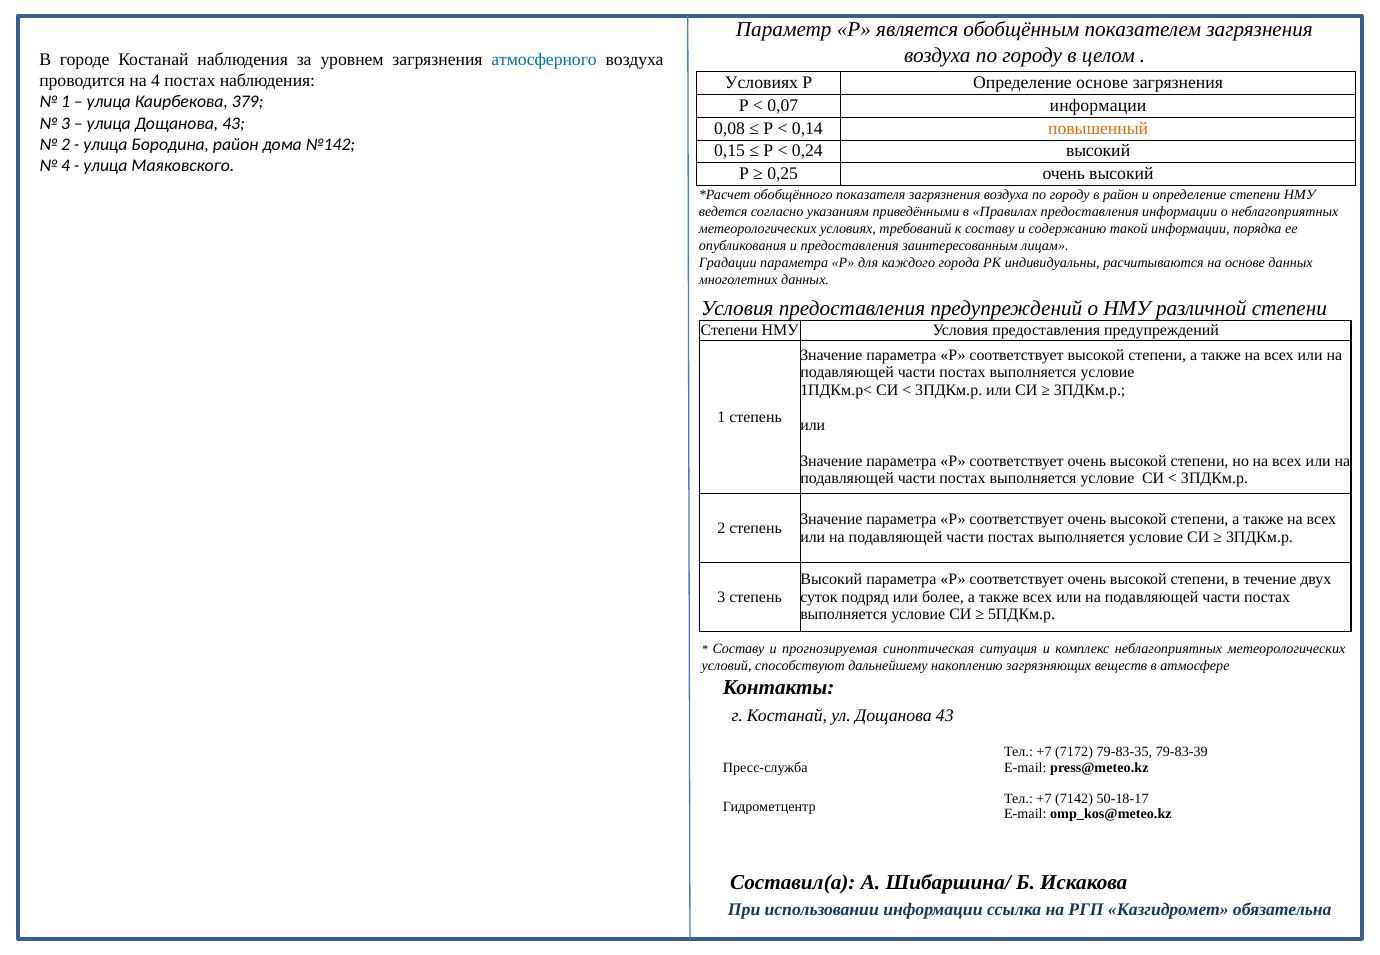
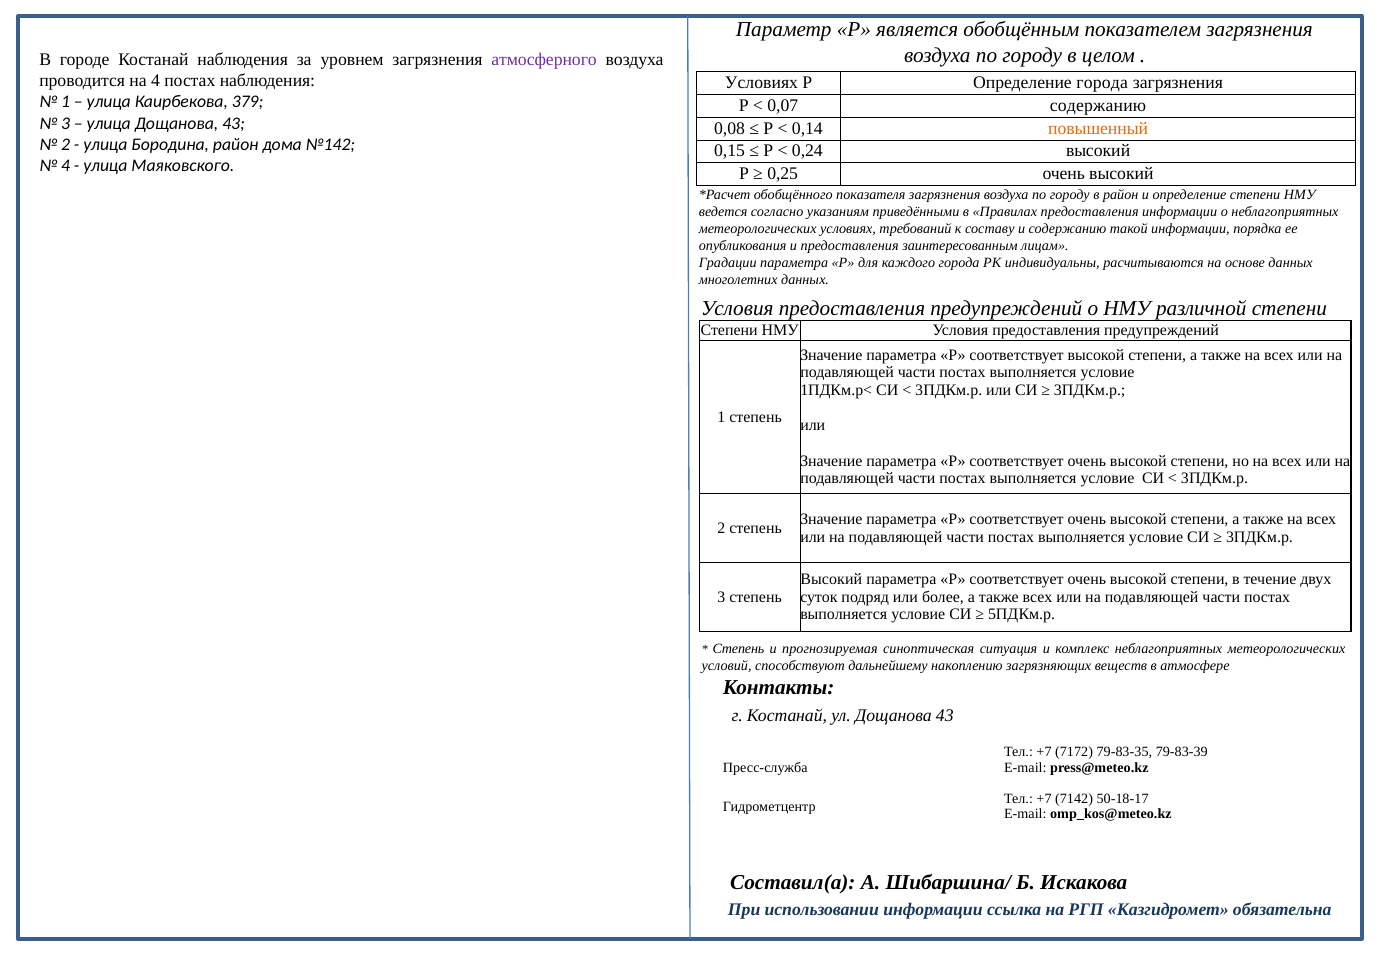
атмосферного colour: blue -> purple (544, 60)
Определение основе: основе -> города (1102, 83)
0,07 информации: информации -> содержанию (1098, 106)
Составу: Составу -> Степень (738, 649)
